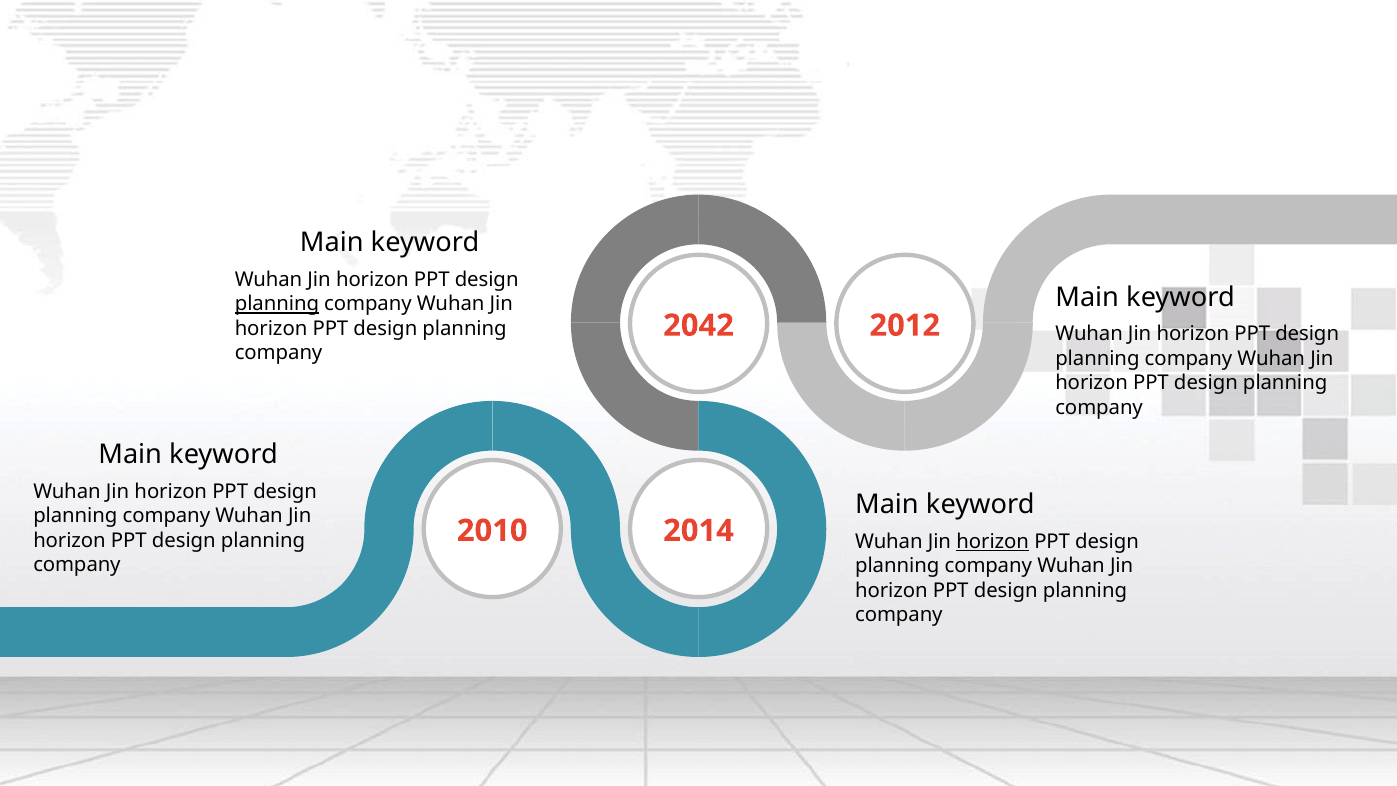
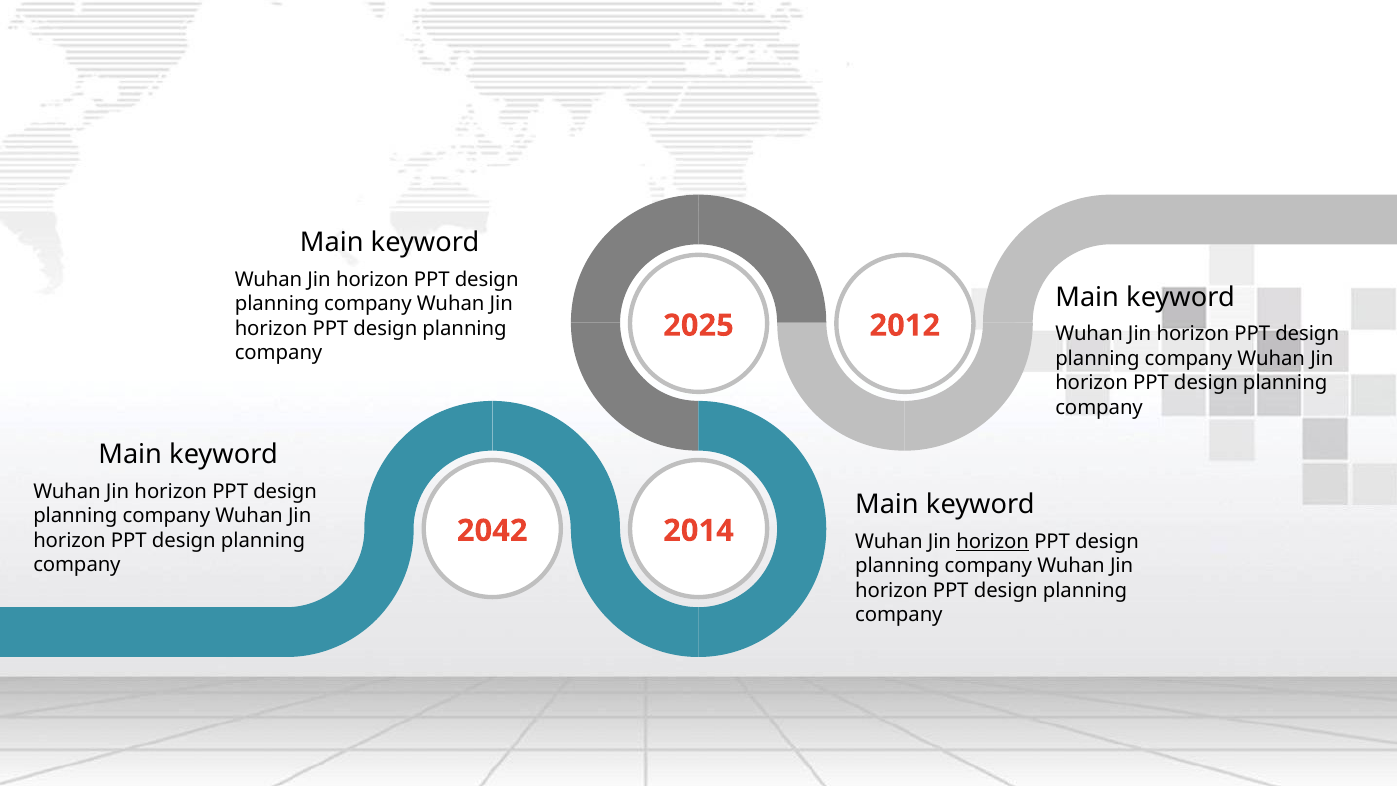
planning underline: present -> none (277, 304)
2042: 2042 -> 2025 (699, 325)
2010: 2010 -> 2042 (492, 531)
